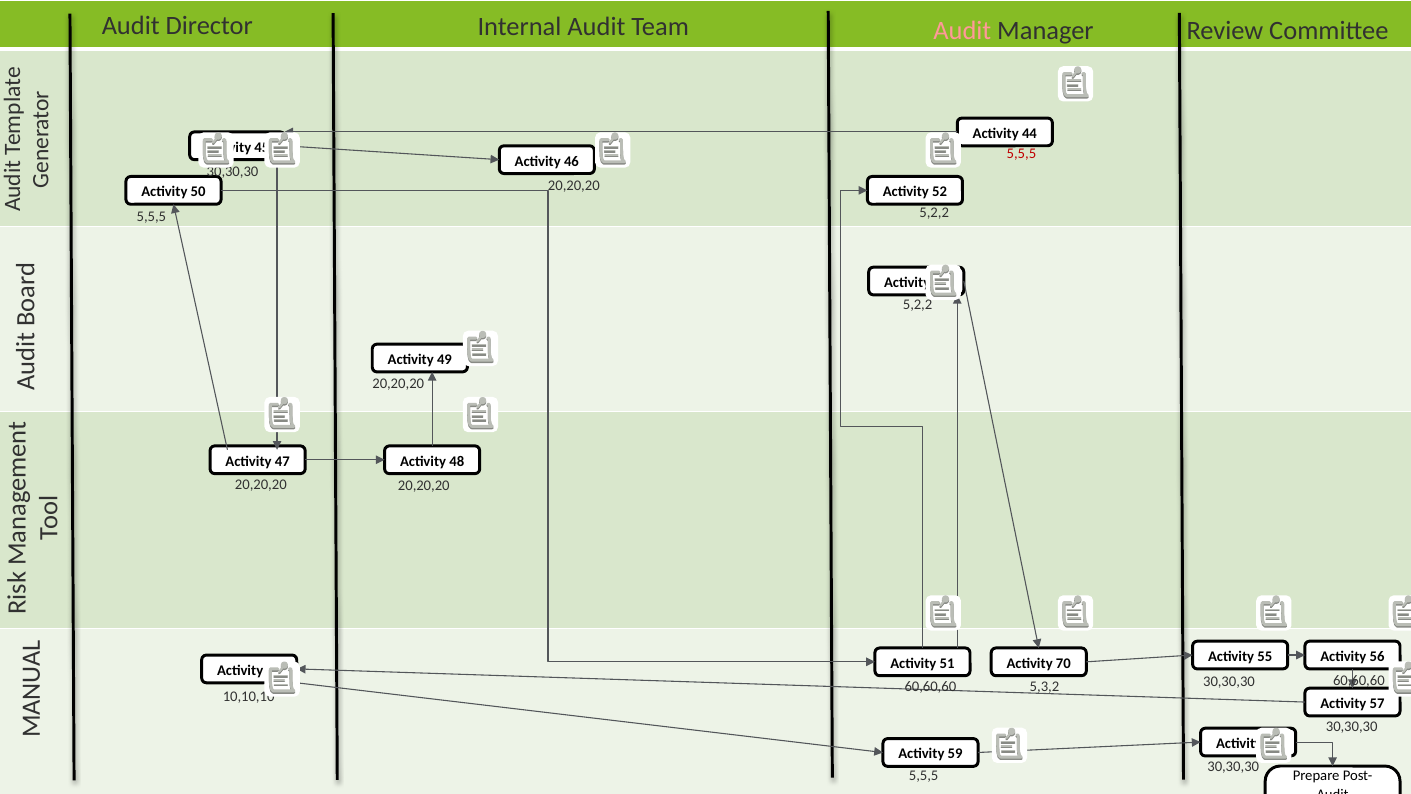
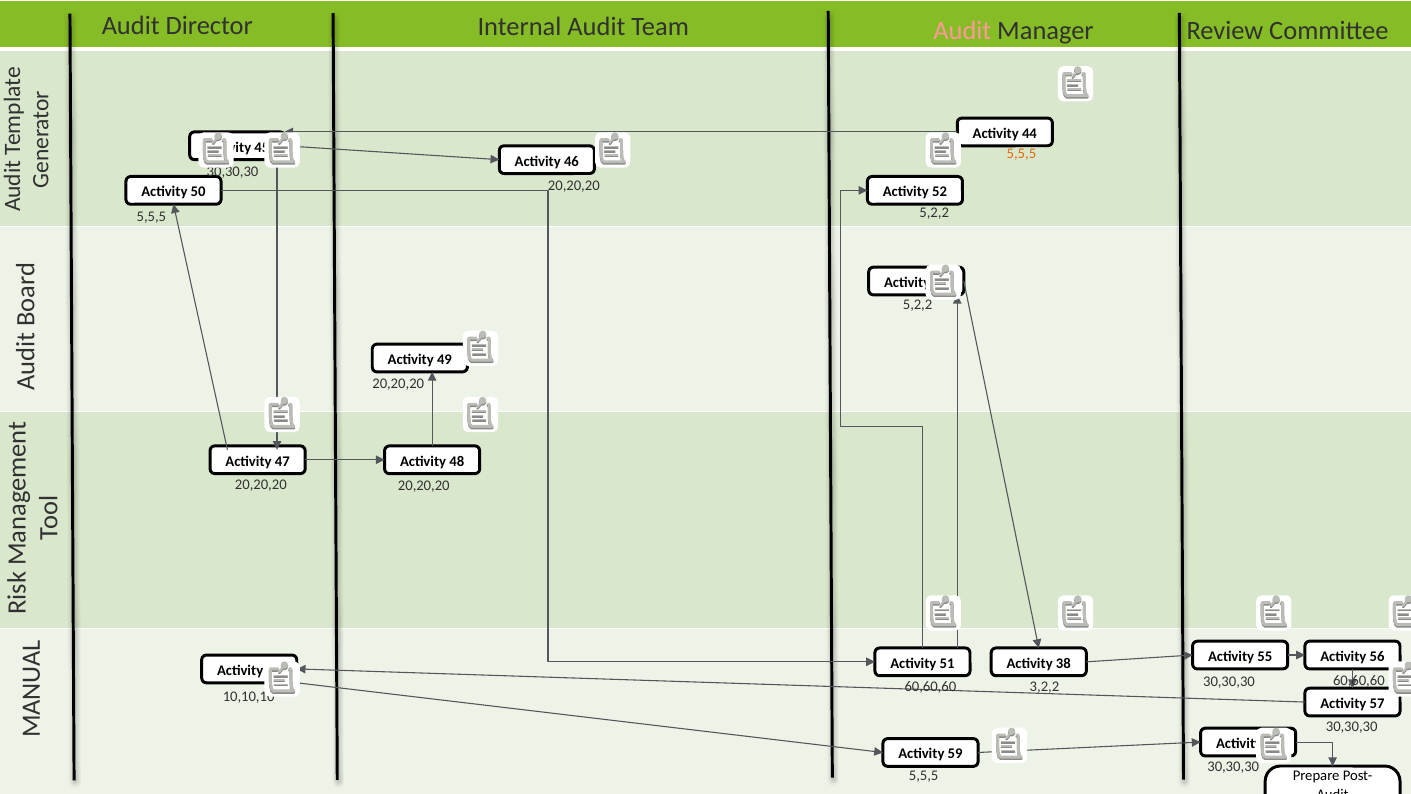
5,5,5 colour: red -> orange (1021, 154)
70: 70 -> 38 (1063, 663)
5,3,2: 5,3,2 -> 3,2,2 (1045, 686)
